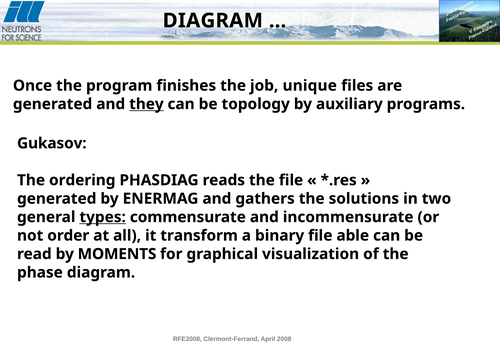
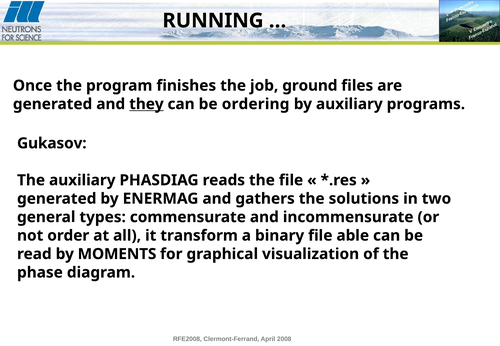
DIAGRAM: DIAGRAM -> RUNNING (213, 21)
unique: unique -> ground (310, 86)
topology: topology -> ordering (256, 104)
The ordering: ordering -> auxiliary (82, 180)
types underline: present -> none (103, 217)
